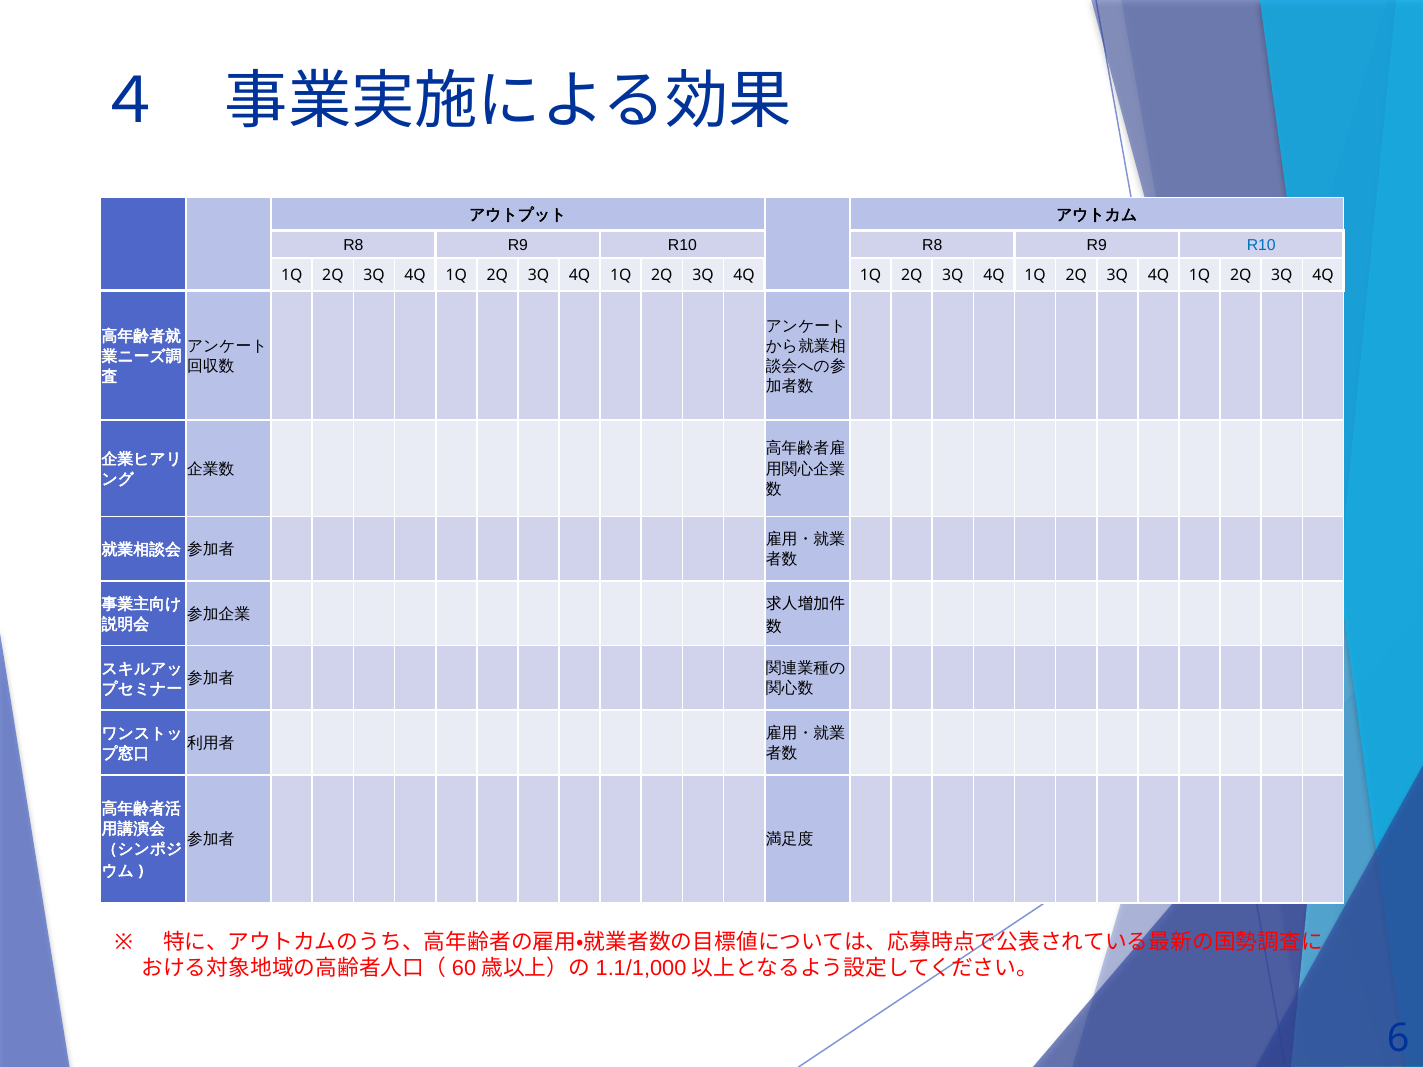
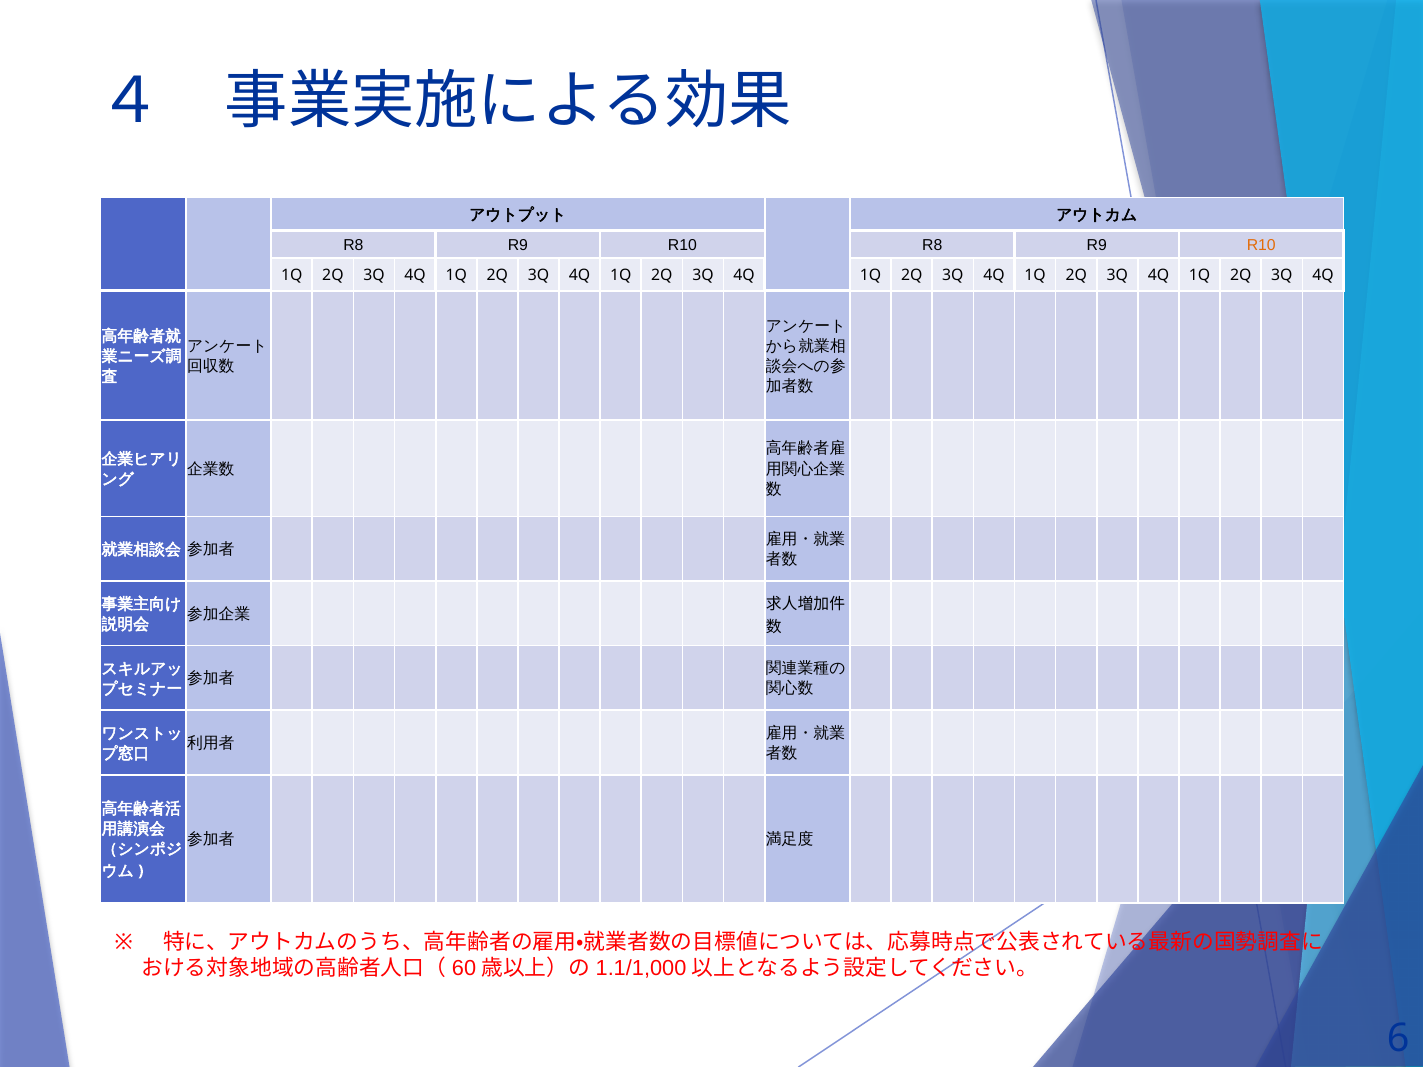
R10 colour: blue -> orange (1261, 245)
